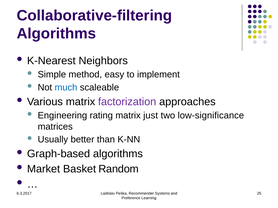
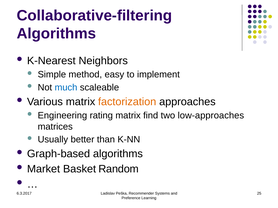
factorization colour: purple -> orange (127, 102)
just: just -> find (151, 116)
low-significance: low-significance -> low-approaches (211, 116)
